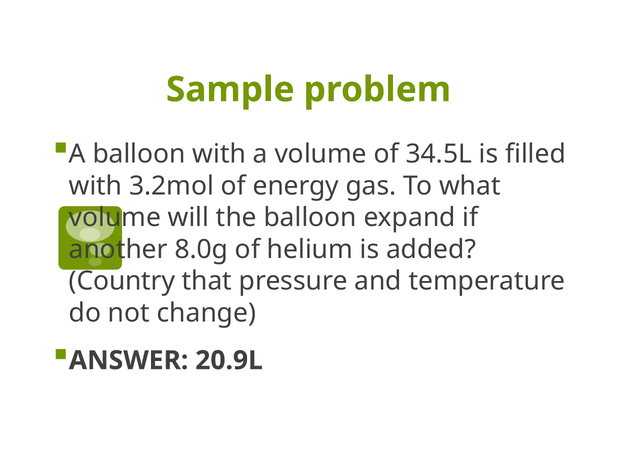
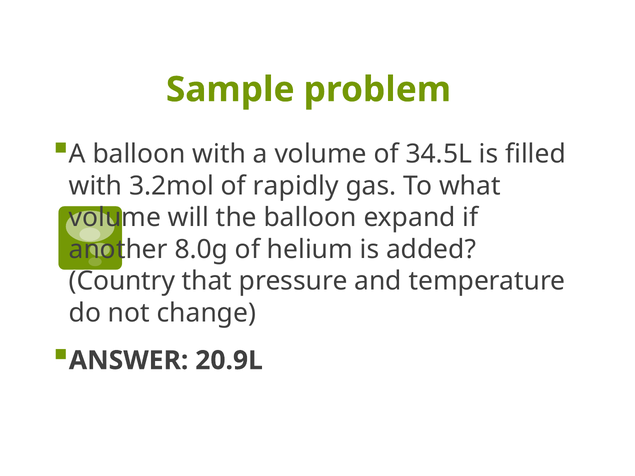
energy: energy -> rapidly (296, 186)
